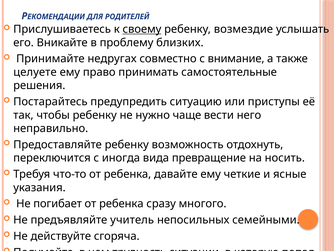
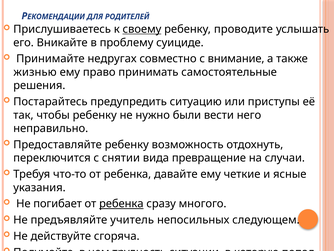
возмездие: возмездие -> проводите (243, 29)
близких: близких -> суициде (180, 43)
целуете: целуете -> жизнью (35, 72)
чаще: чаще -> были (187, 115)
иногда: иногда -> снятии (121, 158)
носить: носить -> случаи (285, 158)
ребенка underline: none -> present (121, 203)
семейными: семейными -> следующем (266, 220)
